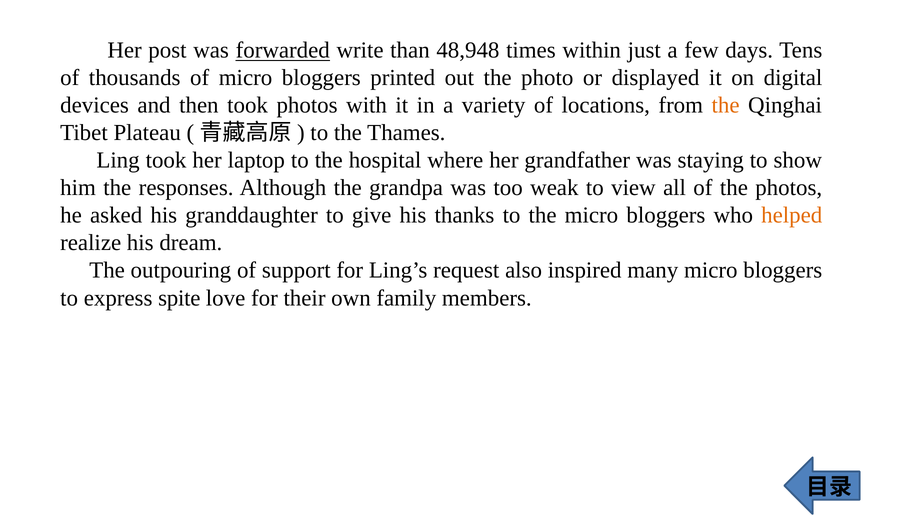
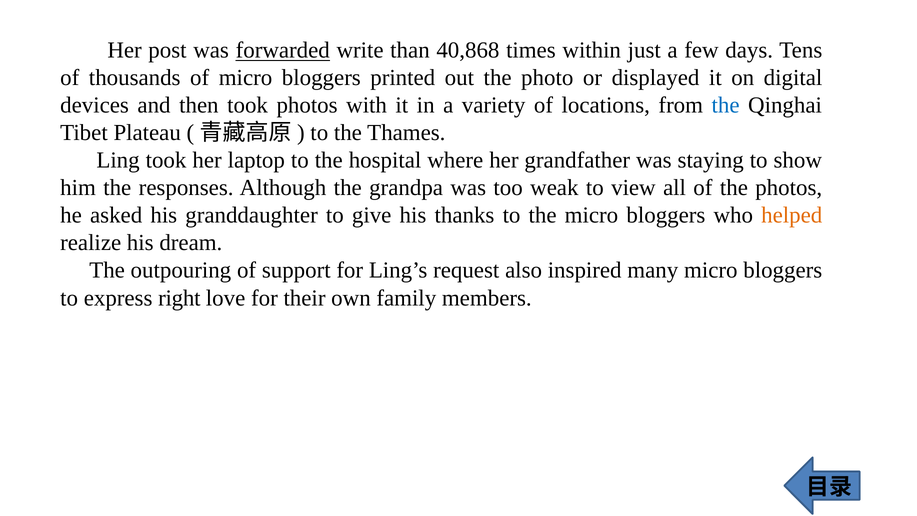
48,948: 48,948 -> 40,868 (468, 50)
the colour: orange -> blue (726, 105)
spite: spite -> right (179, 298)
